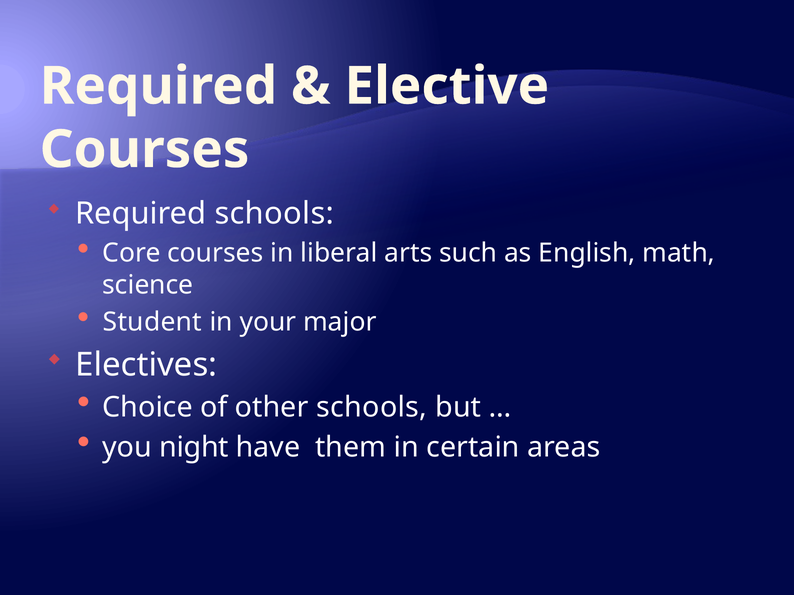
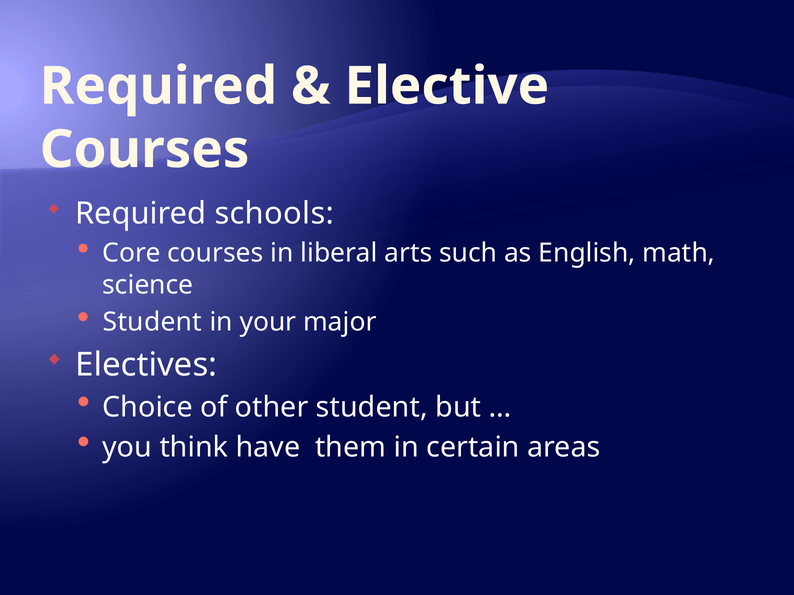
other schools: schools -> student (372, 407)
night: night -> think (194, 448)
